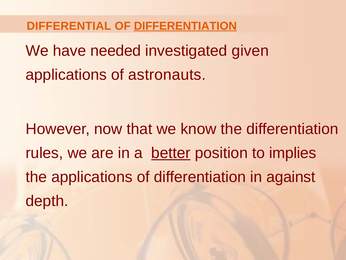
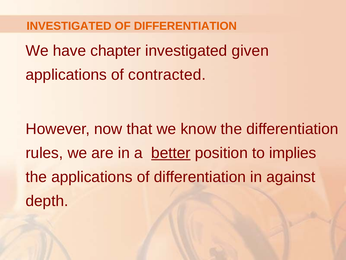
DIFFERENTIAL: DIFFERENTIAL -> INVESTIGATED (69, 26)
DIFFERENTIATION underline: present -> none (185, 26)
needed: needed -> chapter (116, 51)
astronauts: astronauts -> contracted (167, 75)
